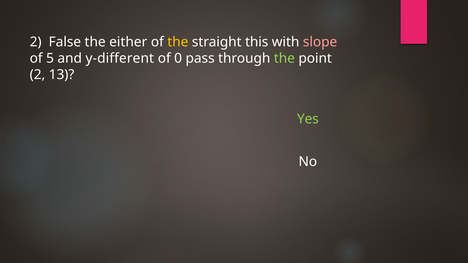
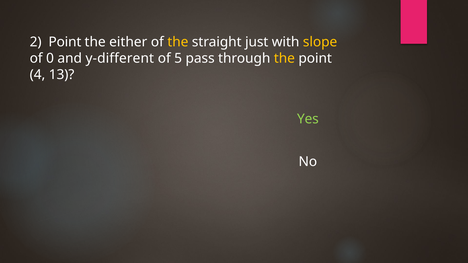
2 False: False -> Point (65, 42)
this: this -> just (257, 42)
slope colour: pink -> yellow (320, 42)
5: 5 -> 0 (50, 58)
0: 0 -> 5 (178, 58)
the colour: light green -> yellow (284, 58)
2: 2 -> 4 (37, 75)
